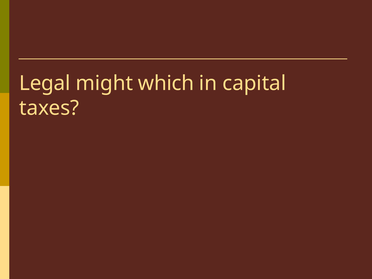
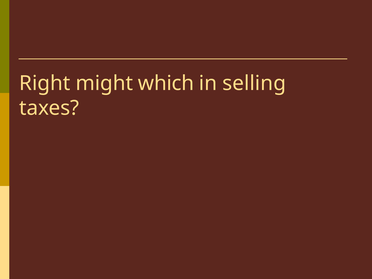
Legal: Legal -> Right (45, 83)
capital: capital -> selling (254, 83)
